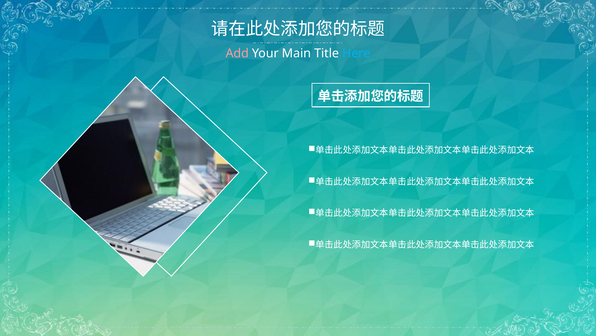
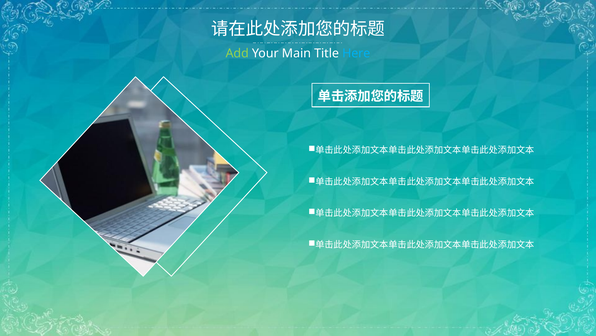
Add colour: pink -> light green (237, 53)
